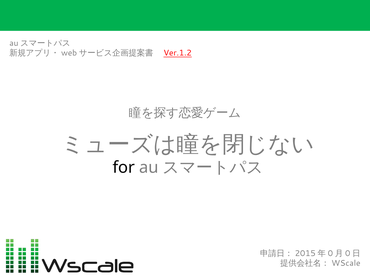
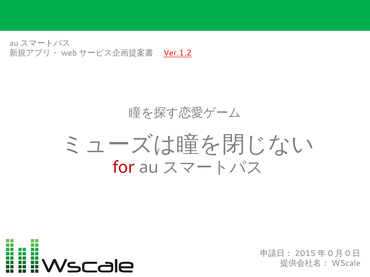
for colour: black -> red (124, 168)
